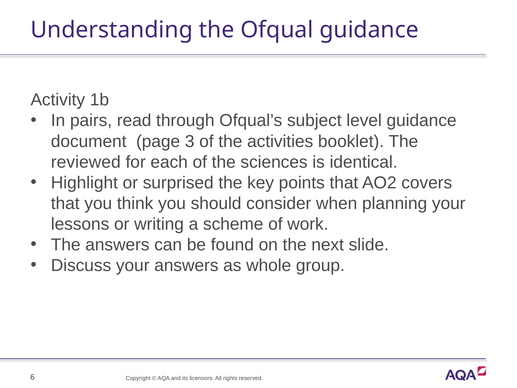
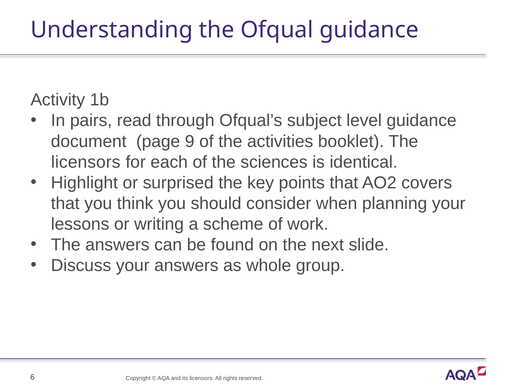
3: 3 -> 9 (190, 141)
reviewed: reviewed -> licensors (86, 162)
